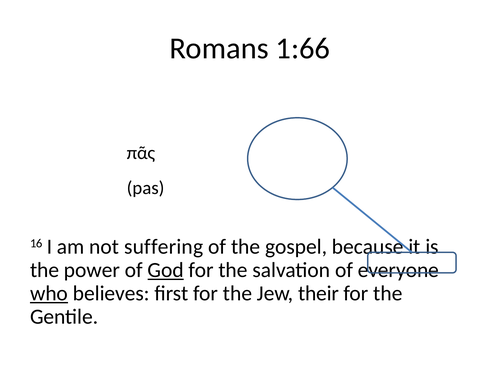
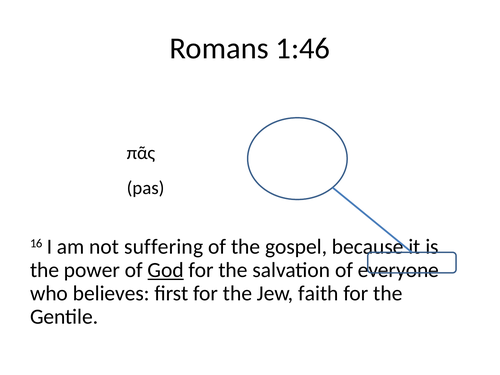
1:66: 1:66 -> 1:46 (303, 48)
who underline: present -> none (49, 293)
their: their -> faith (318, 293)
